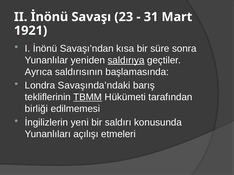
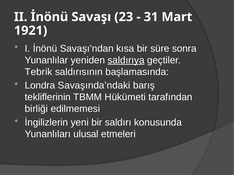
Ayrıca: Ayrıca -> Tebrik (39, 72)
TBMM underline: present -> none (88, 97)
açılışı: açılışı -> ulusal (86, 134)
